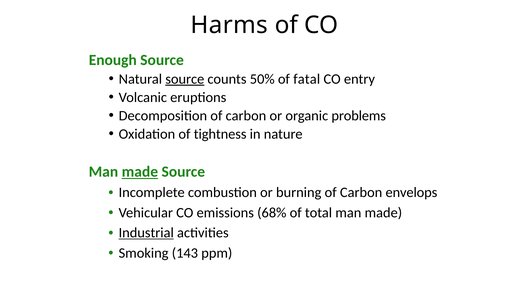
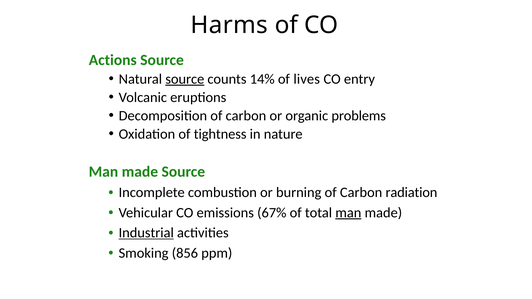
Enough: Enough -> Actions (113, 60)
50%: 50% -> 14% (262, 79)
fatal: fatal -> lives (307, 79)
made underline: present -> none (140, 172)
envelops: envelops -> radiation (411, 193)
68%: 68% -> 67% (272, 213)
man underline: none -> present (348, 213)
143: 143 -> 856 (185, 253)
